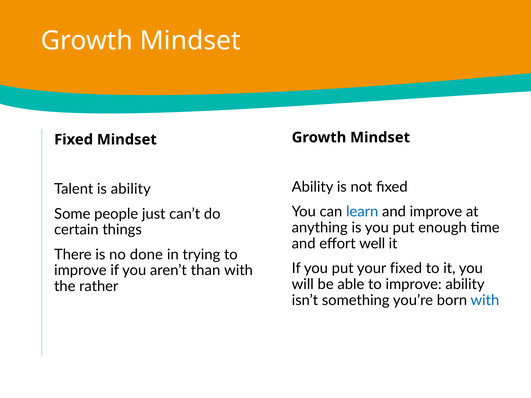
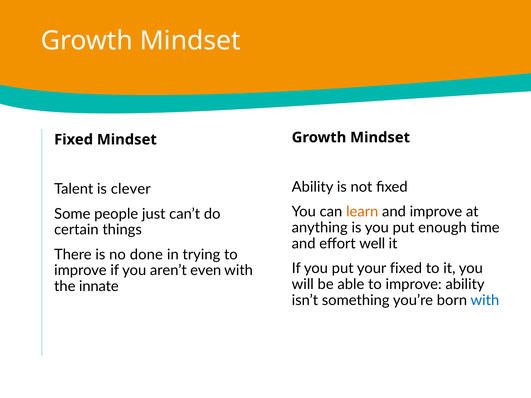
is ability: ability -> clever (131, 189)
learn colour: blue -> orange (362, 212)
than: than -> even (206, 271)
rather: rather -> innate (99, 287)
